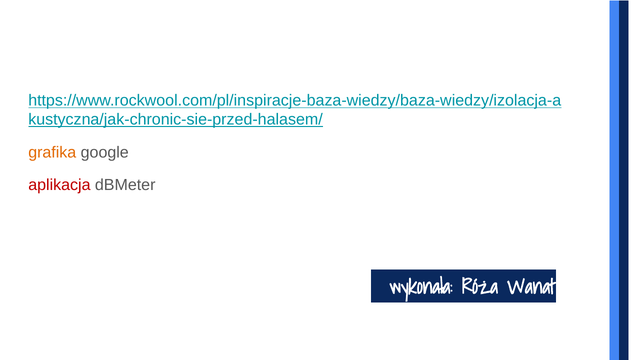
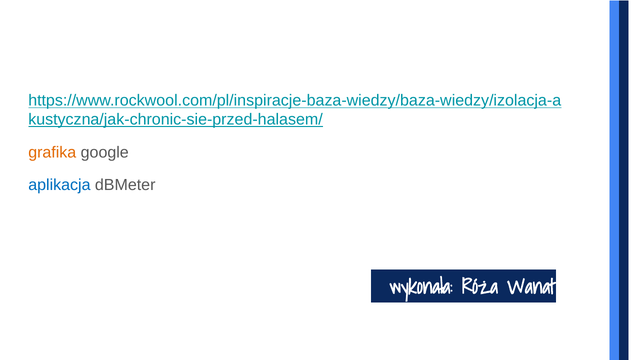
aplikacja colour: red -> blue (59, 185)
